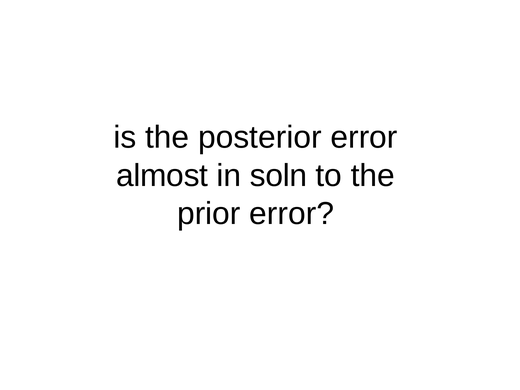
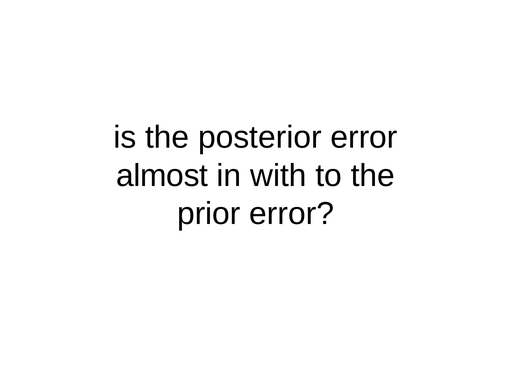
soln: soln -> with (278, 176)
